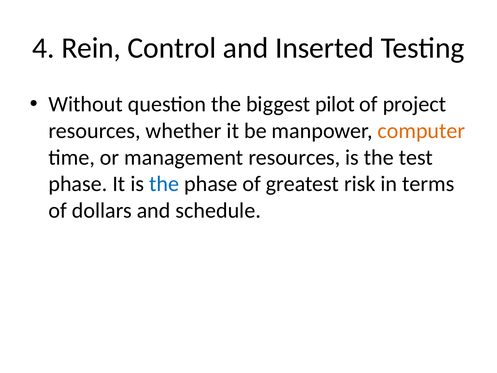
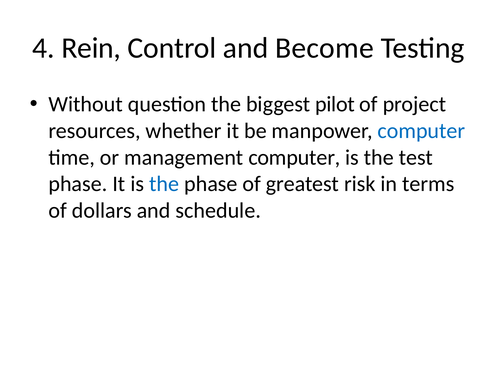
Inserted: Inserted -> Become (324, 48)
computer colour: orange -> blue (421, 131)
management resources: resources -> computer (294, 157)
